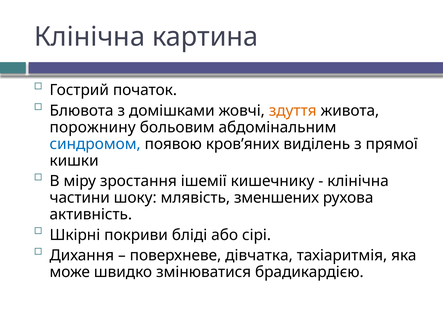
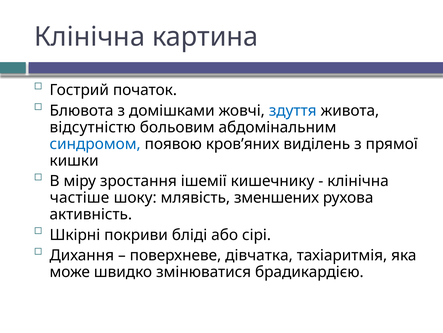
здуття colour: orange -> blue (293, 110)
порожнину: порожнину -> відсутністю (93, 127)
частини: частини -> частіше (80, 197)
